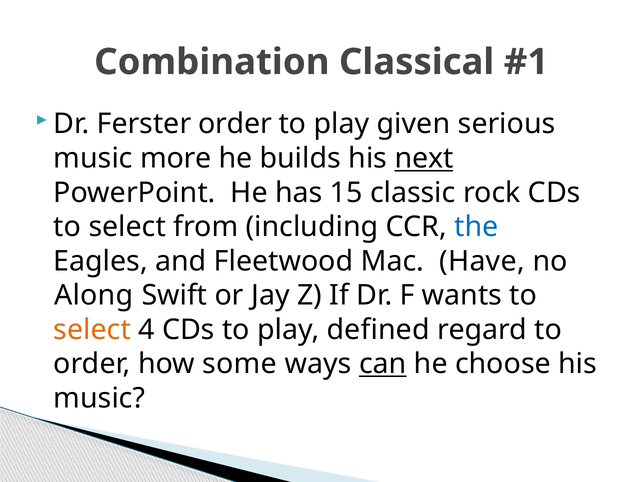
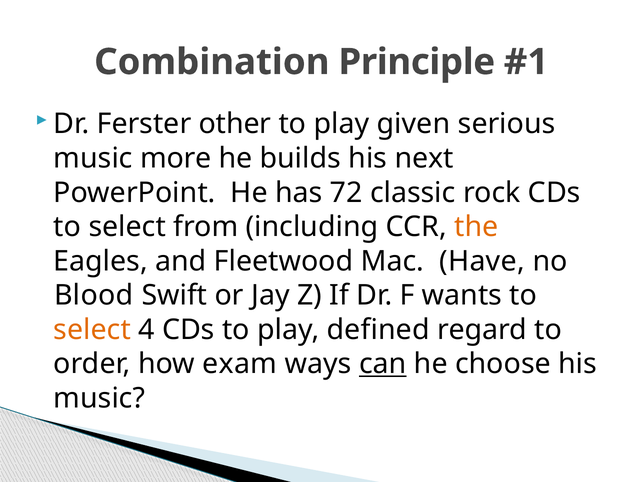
Classical: Classical -> Principle (417, 62)
Ferster order: order -> other (235, 124)
next underline: present -> none (424, 158)
15: 15 -> 72 (346, 193)
the colour: blue -> orange (476, 227)
Along: Along -> Blood (94, 296)
some: some -> exam (240, 364)
